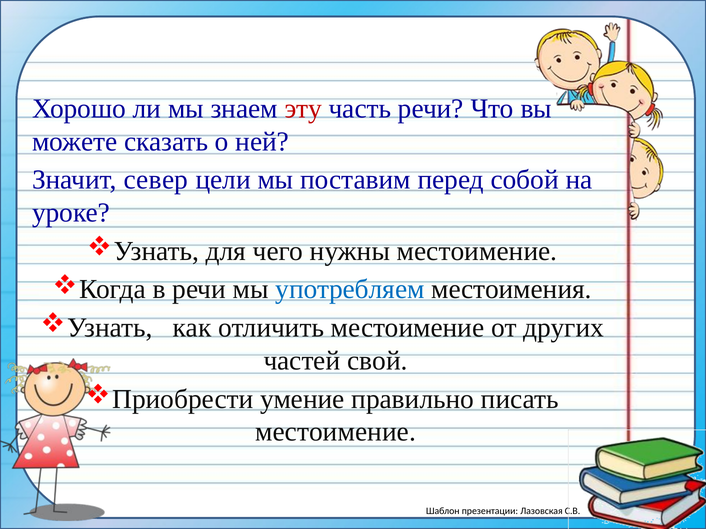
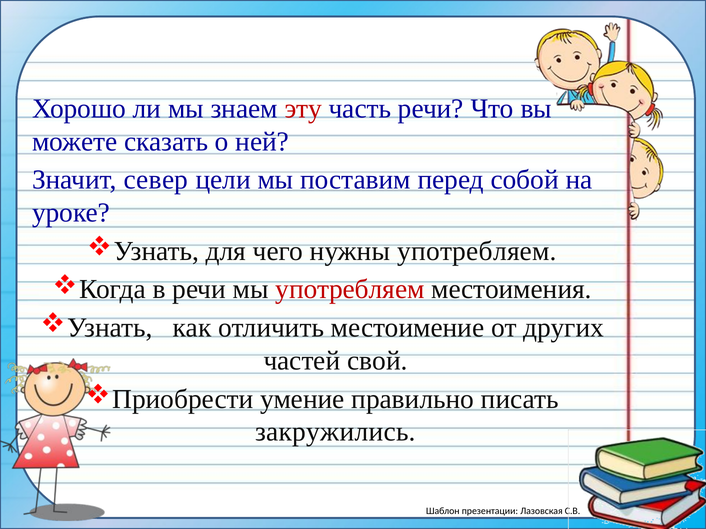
нужны местоимение: местоимение -> употребляем (477, 251)
употребляем colour: blue -> red (350, 290)
местоимение: местоимение -> закружились (336, 432)
